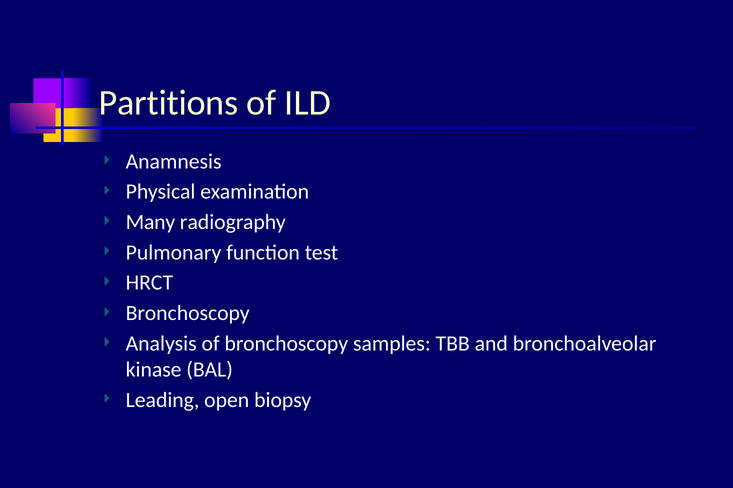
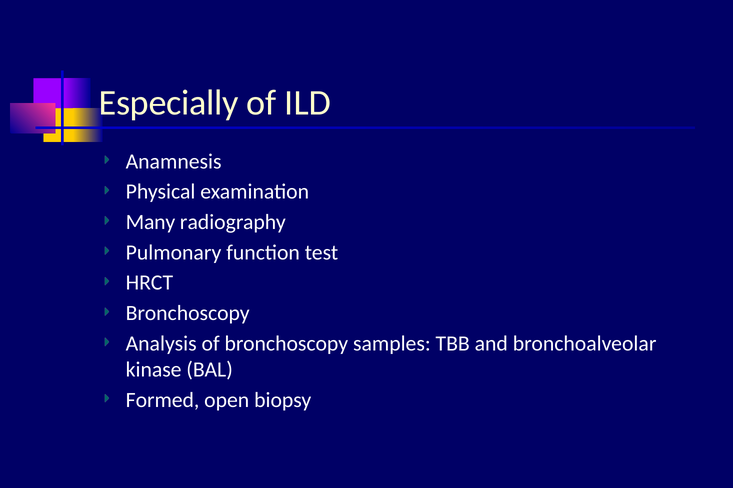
Partitions: Partitions -> Especially (169, 103)
Leading: Leading -> Formed (163, 400)
